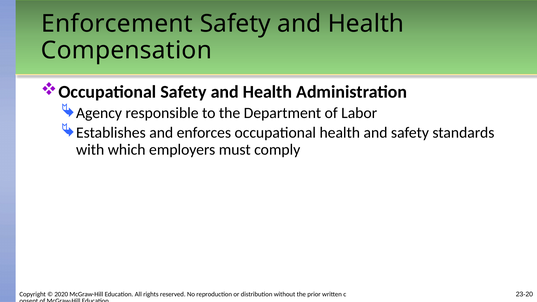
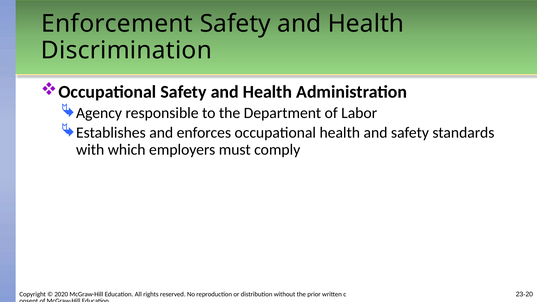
Compensation: Compensation -> Discrimination (126, 50)
